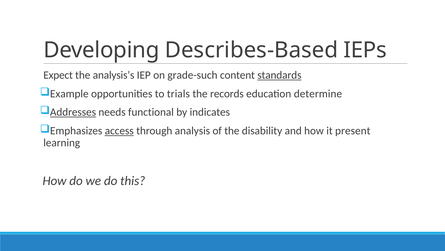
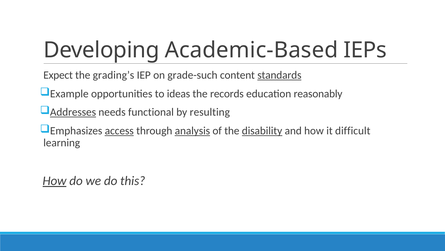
Describes-Based: Describes-Based -> Academic-Based (251, 50)
analysis’s: analysis’s -> grading’s (114, 75)
trials: trials -> ideas (179, 93)
determine: determine -> reasonably (318, 93)
indicates: indicates -> resulting (210, 112)
analysis underline: none -> present (192, 130)
disability underline: none -> present (262, 130)
present: present -> difficult (353, 130)
How underline: none -> present (55, 180)
